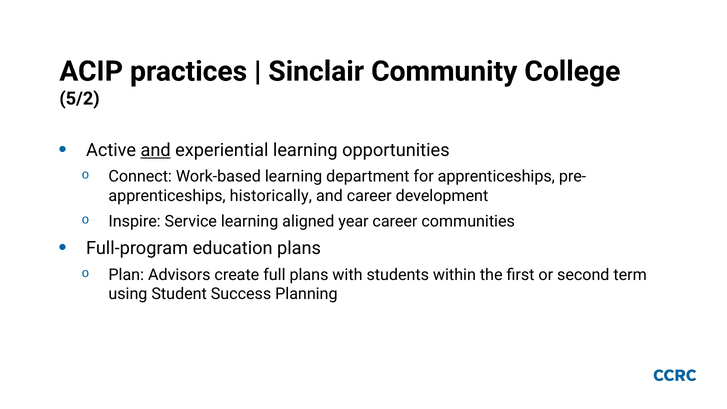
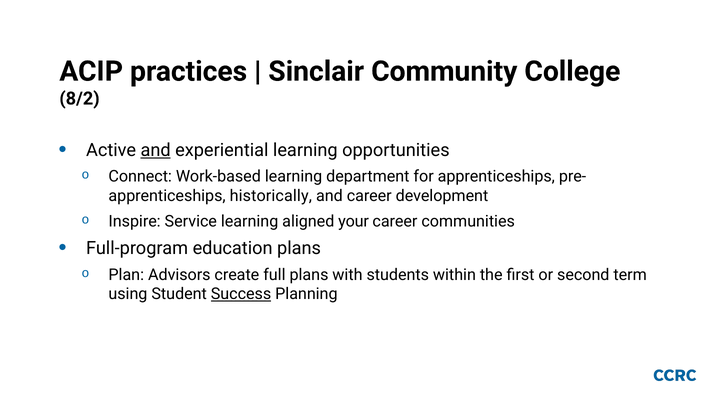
5/2: 5/2 -> 8/2 (79, 99)
year: year -> your (354, 221)
Success underline: none -> present (241, 294)
